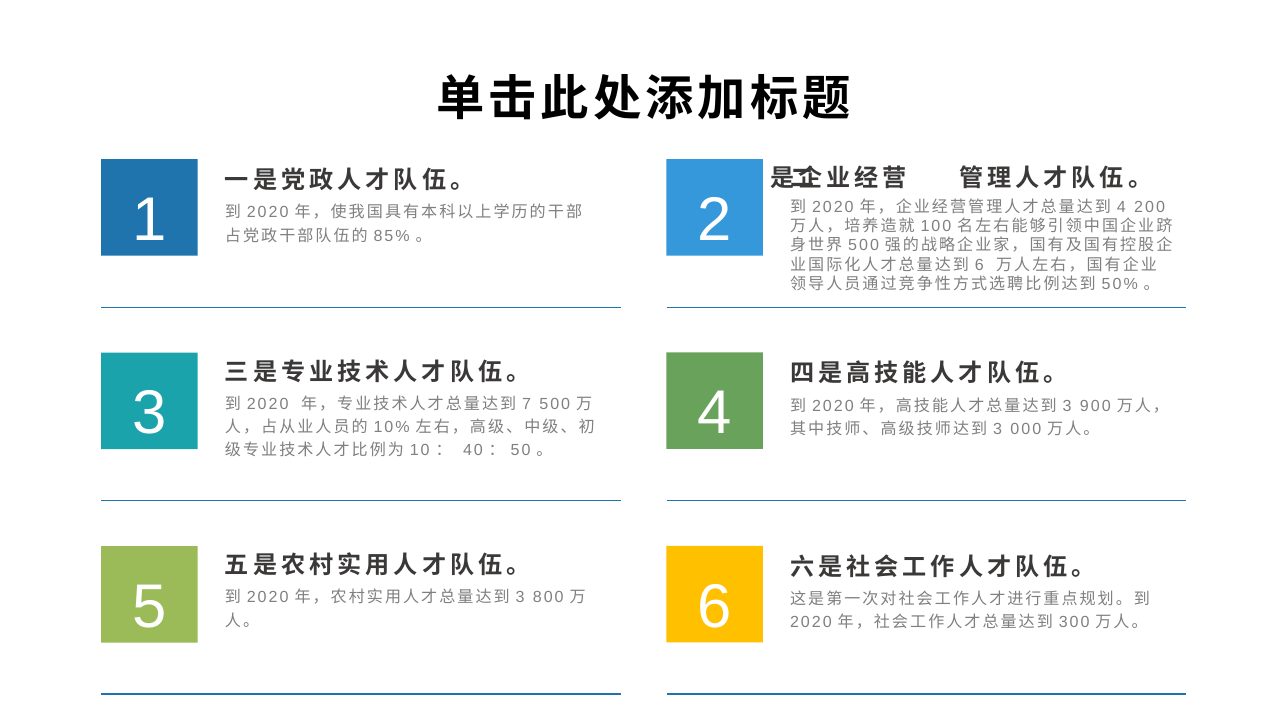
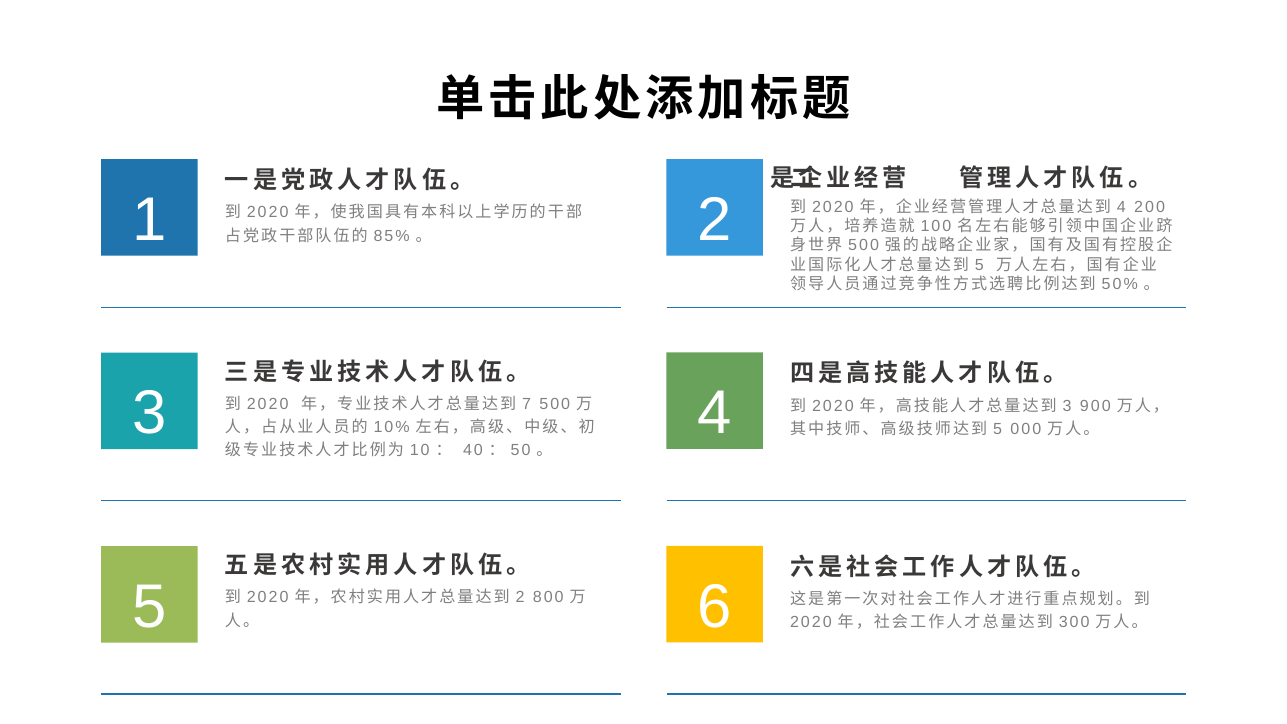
6: 6 -> 5 (979, 265)
3: 3 -> 5 (998, 429)
3: 3 -> 2 (520, 598)
